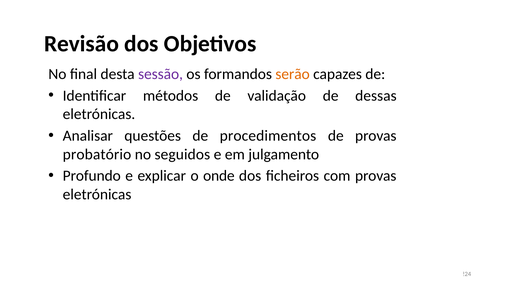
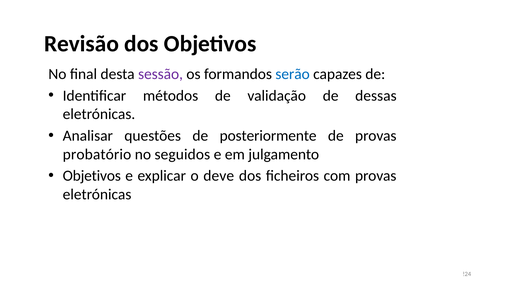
serão colour: orange -> blue (293, 74)
procedimentos: procedimentos -> posteriormente (268, 136)
Profundo: Profundo -> Objetivos (92, 176)
onde: onde -> deve (219, 176)
